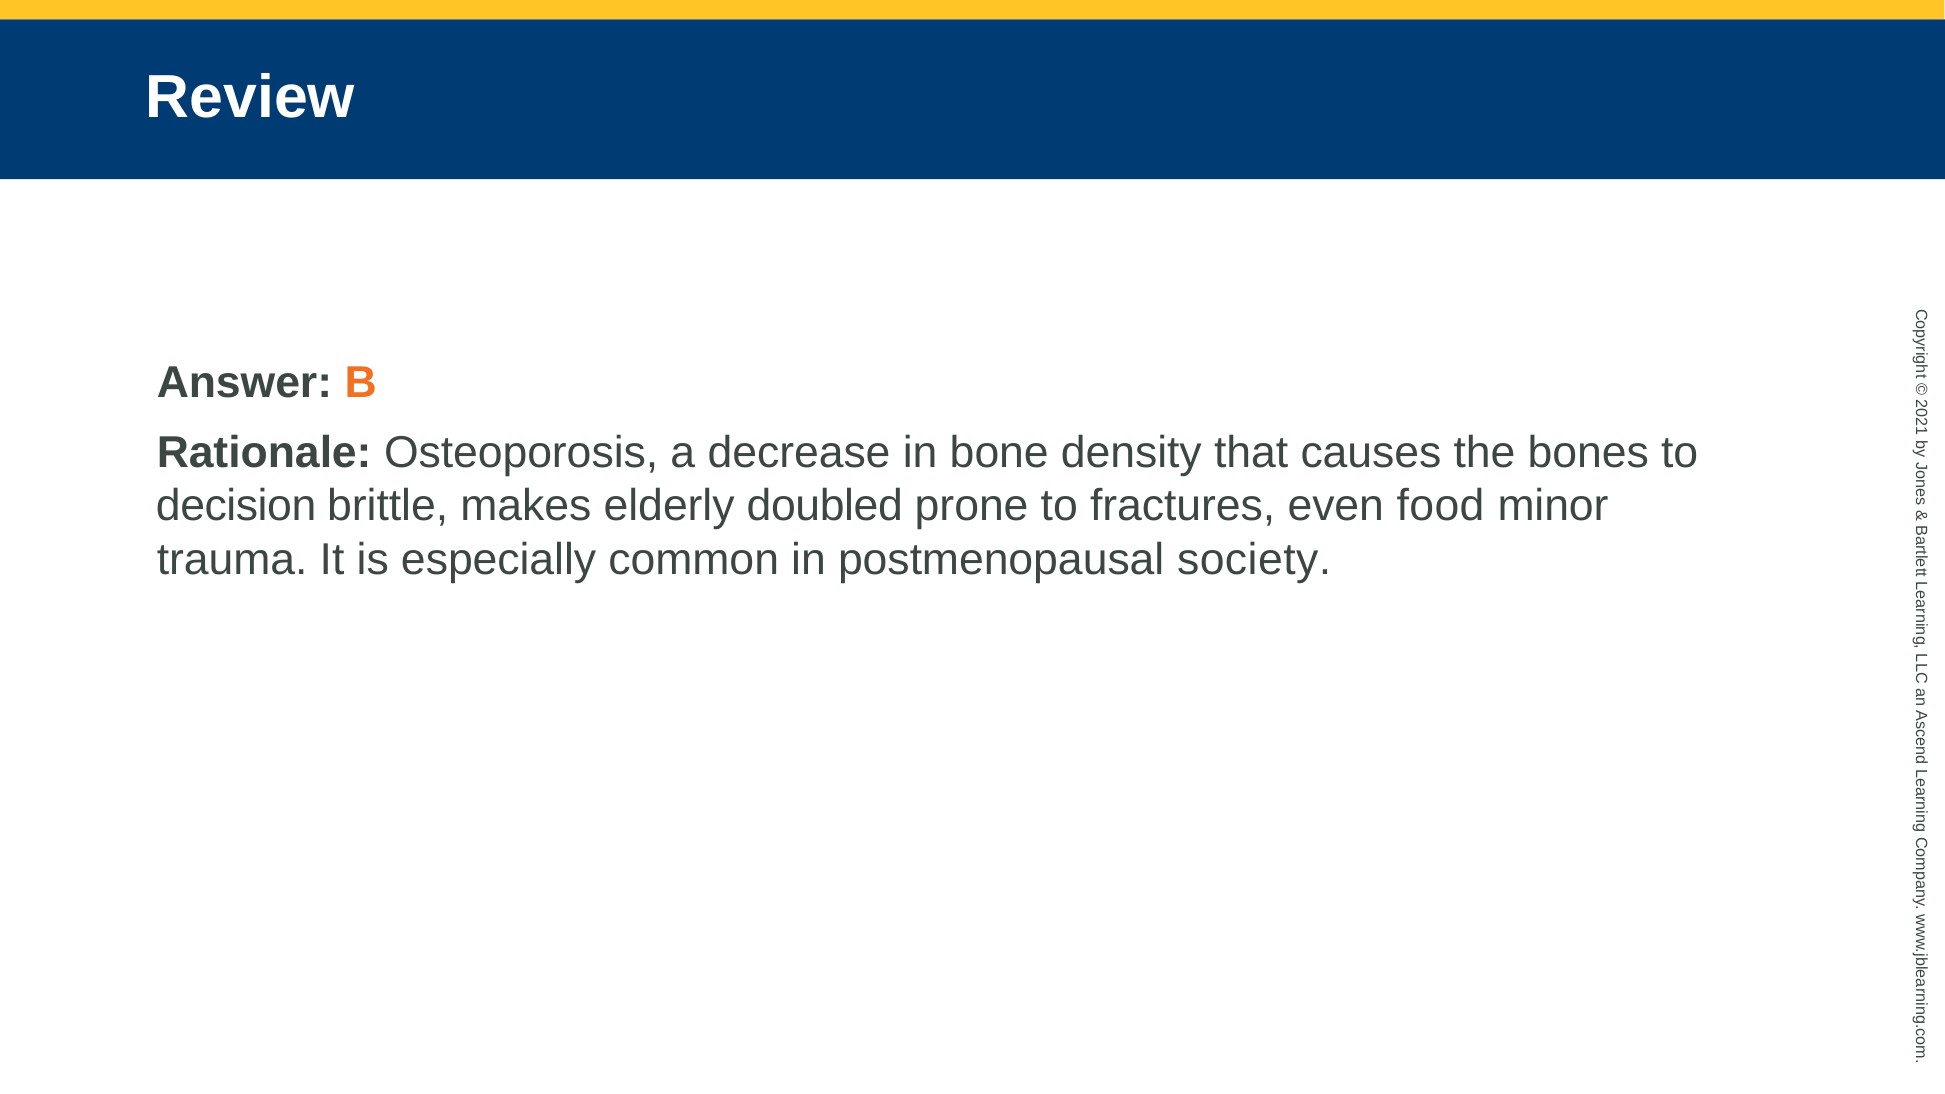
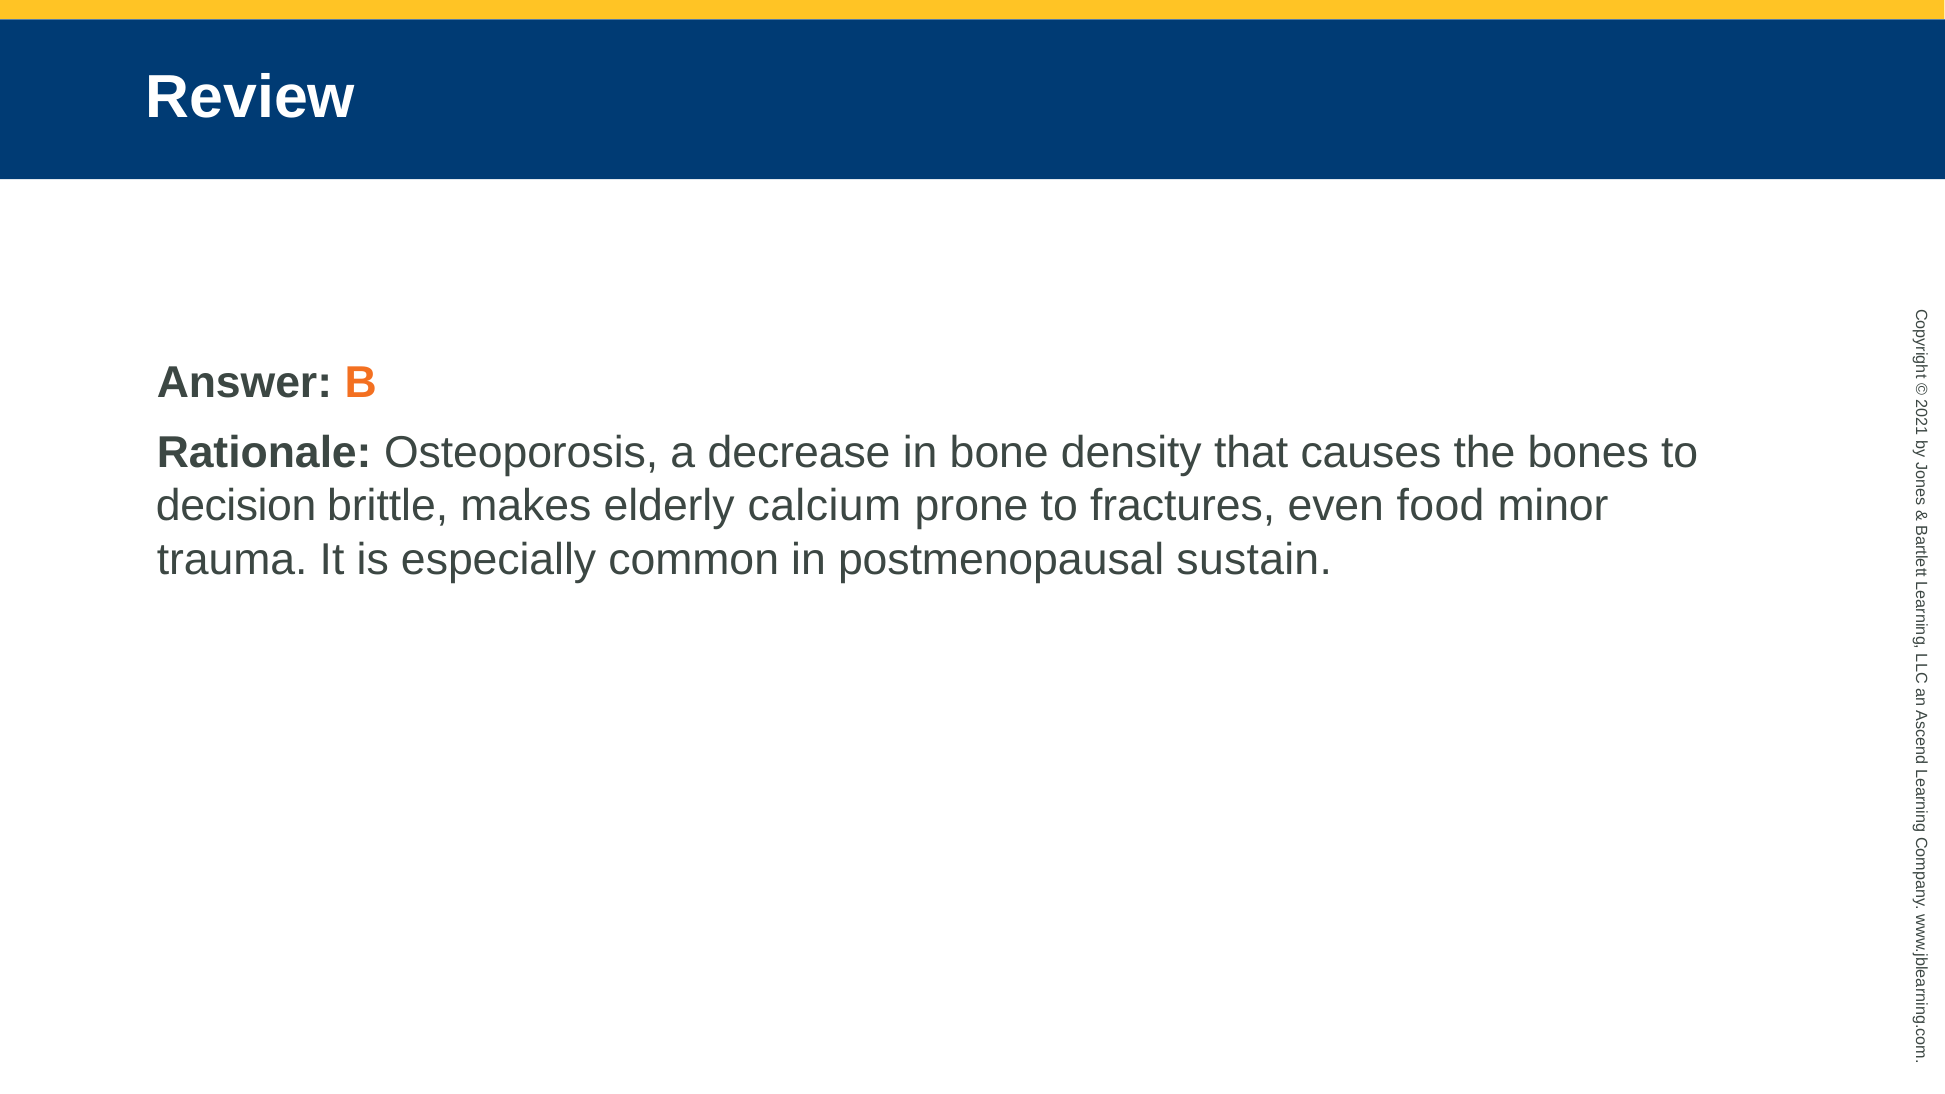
doubled: doubled -> calcium (824, 506)
society: society -> sustain (1254, 559)
